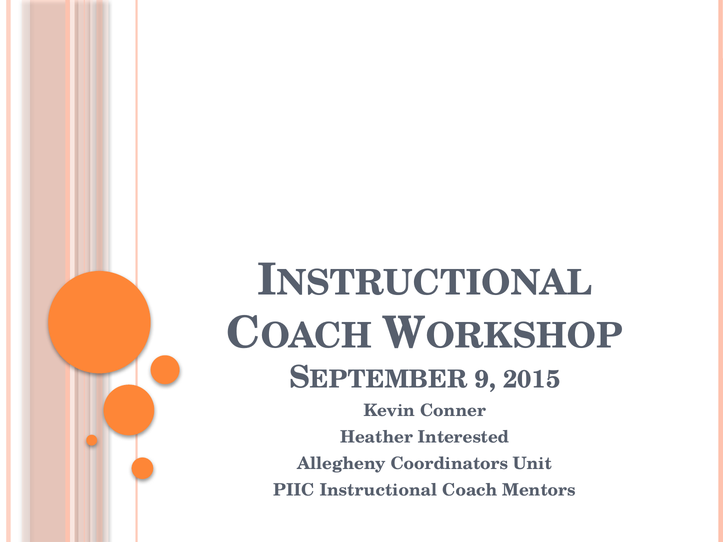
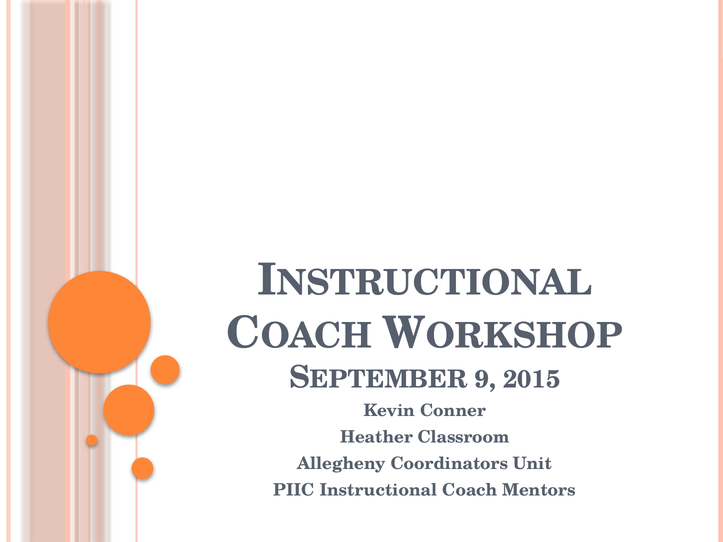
Interested: Interested -> Classroom (464, 437)
